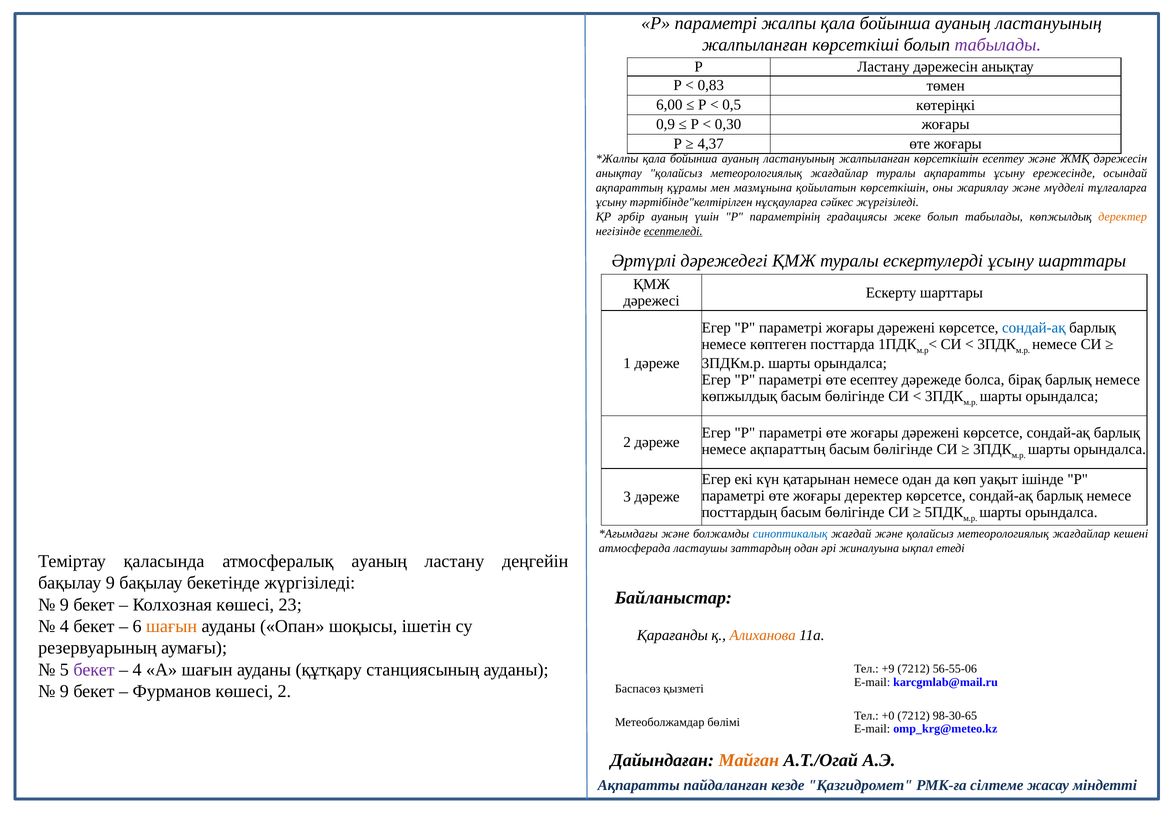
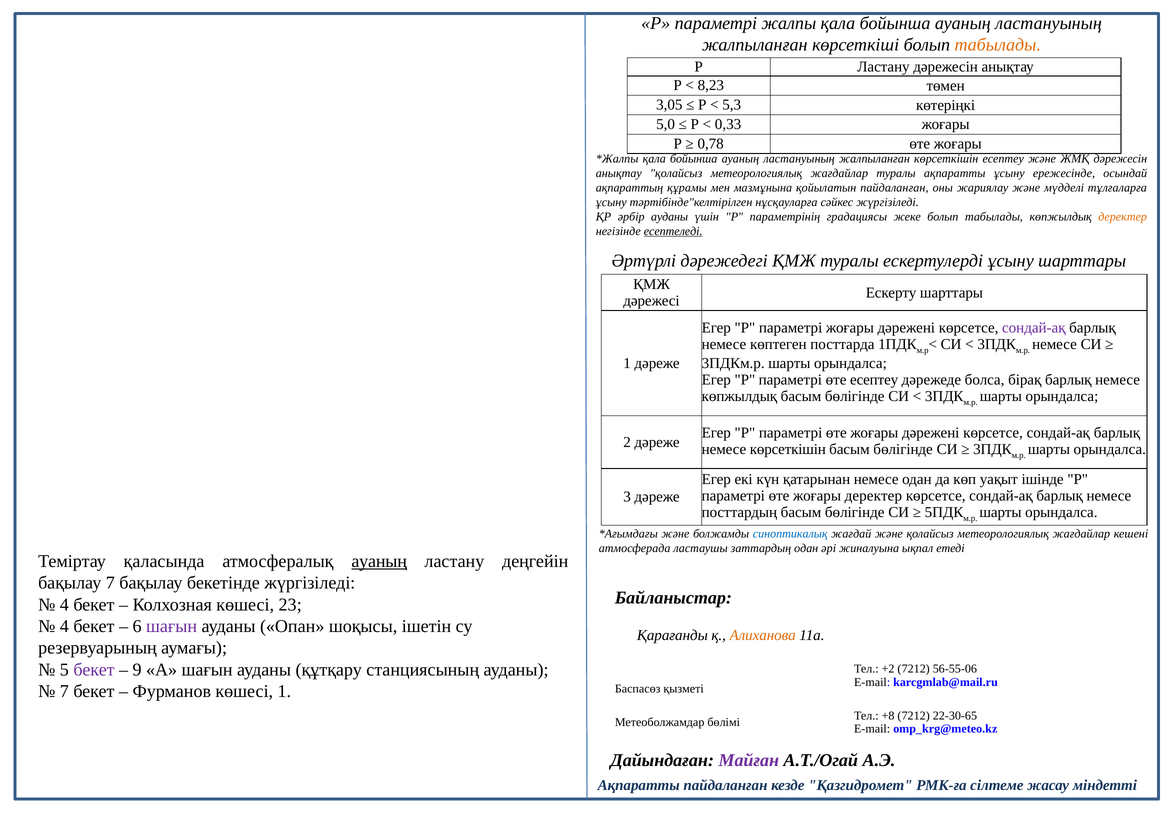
табылады colour: purple -> orange (998, 45)
0,83: 0,83 -> 8,23 (711, 85)
6,00: 6,00 -> 3,05 (669, 105)
0,5: 0,5 -> 5,3 (732, 105)
0,9: 0,9 -> 5,0 (666, 124)
0,30: 0,30 -> 0,33 (728, 124)
4,37: 4,37 -> 0,78 (711, 144)
қойылатын көрсеткішін: көрсеткішін -> пайдаланған (894, 188)
әрбір ауаның: ауаның -> ауданы (670, 217)
сондай-ақ colour: blue -> purple (1034, 328)
немесе ақпараттың: ақпараттың -> көрсеткішін (788, 449)
ауаның underline: none -> present (379, 561)
бақылау 9: 9 -> 7 (110, 583)
9: 9 -> 4 (64, 604)
шағын colour: orange -> purple (172, 626)
4: 4 -> 9 (137, 669)
+9: +9 -> +2 (888, 669)
9: 9 -> 7 (64, 691)
көшесі 2: 2 -> 1 (284, 691)
+0: +0 -> +8 (888, 715)
98-30-65: 98-30-65 -> 22-30-65 (955, 715)
Майған colour: orange -> purple (749, 760)
